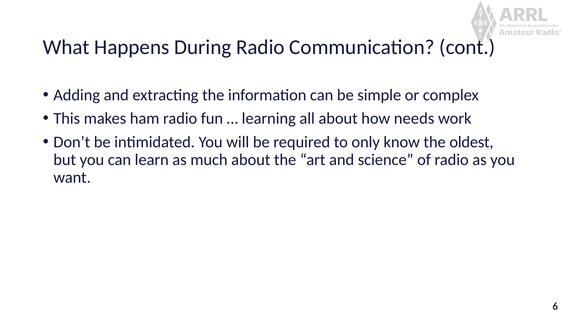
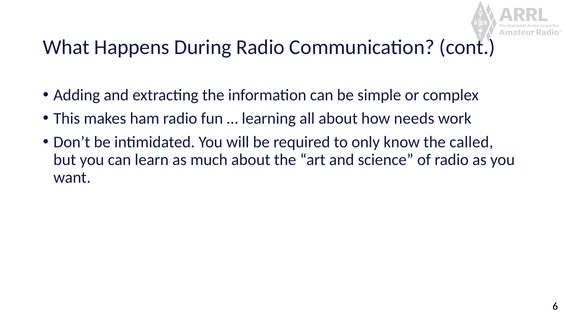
oldest: oldest -> called (471, 142)
